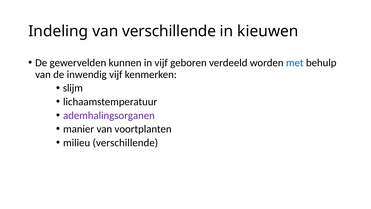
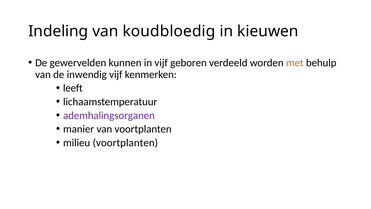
van verschillende: verschillende -> koudbloedig (169, 31)
met colour: blue -> orange (295, 63)
slijm: slijm -> leeft (73, 88)
milieu verschillende: verschillende -> voortplanten (125, 142)
